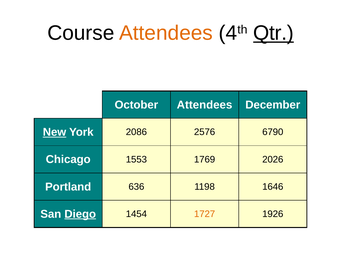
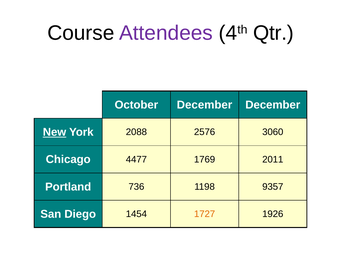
Attendees colour: orange -> purple (166, 33)
Qtr underline: present -> none (274, 33)
October Attendees: Attendees -> December (205, 105)
2086: 2086 -> 2088 (136, 132)
6790: 6790 -> 3060 (273, 132)
1553: 1553 -> 4477 (136, 159)
2026: 2026 -> 2011 (273, 159)
636: 636 -> 736 (136, 187)
1646: 1646 -> 9357 (273, 187)
Diego underline: present -> none (80, 214)
